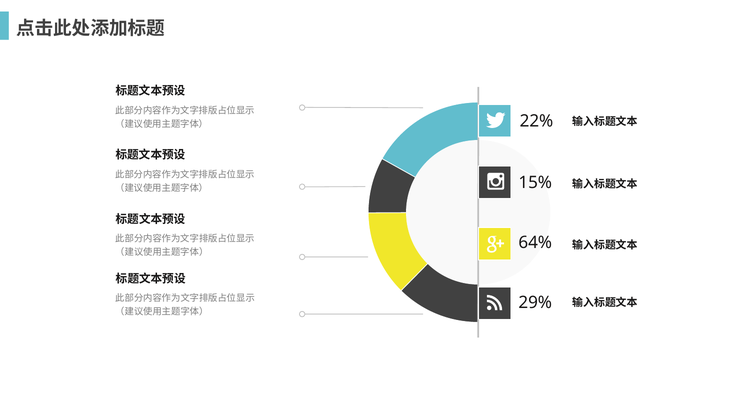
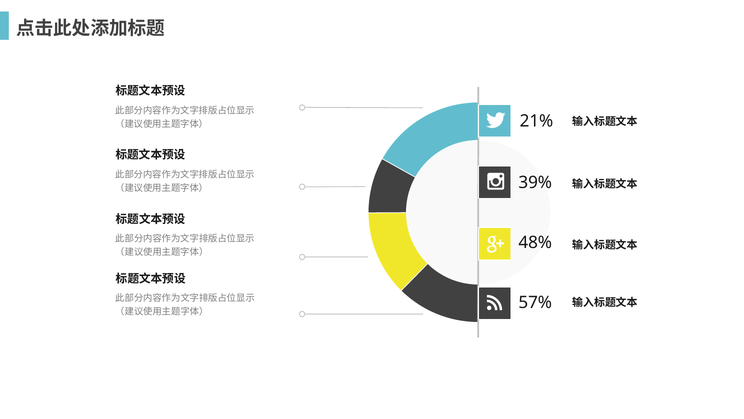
22%: 22% -> 21% (536, 121)
15%: 15% -> 39% (535, 182)
64%: 64% -> 48% (535, 242)
29%: 29% -> 57% (535, 302)
